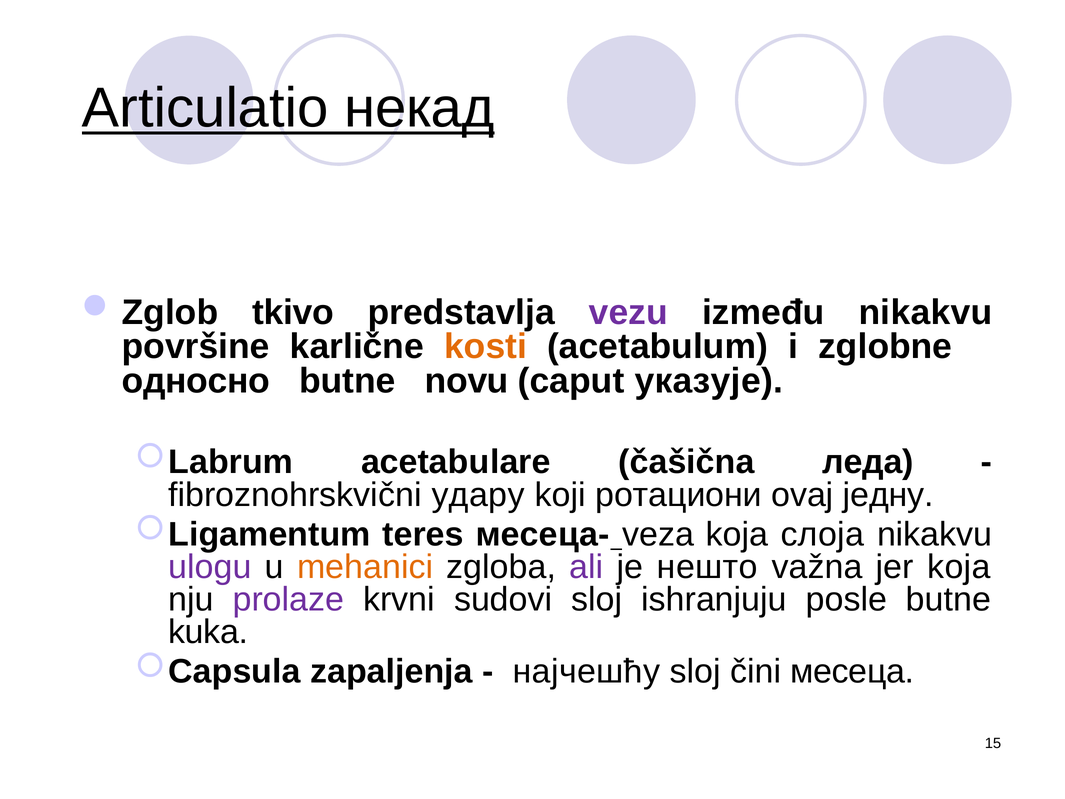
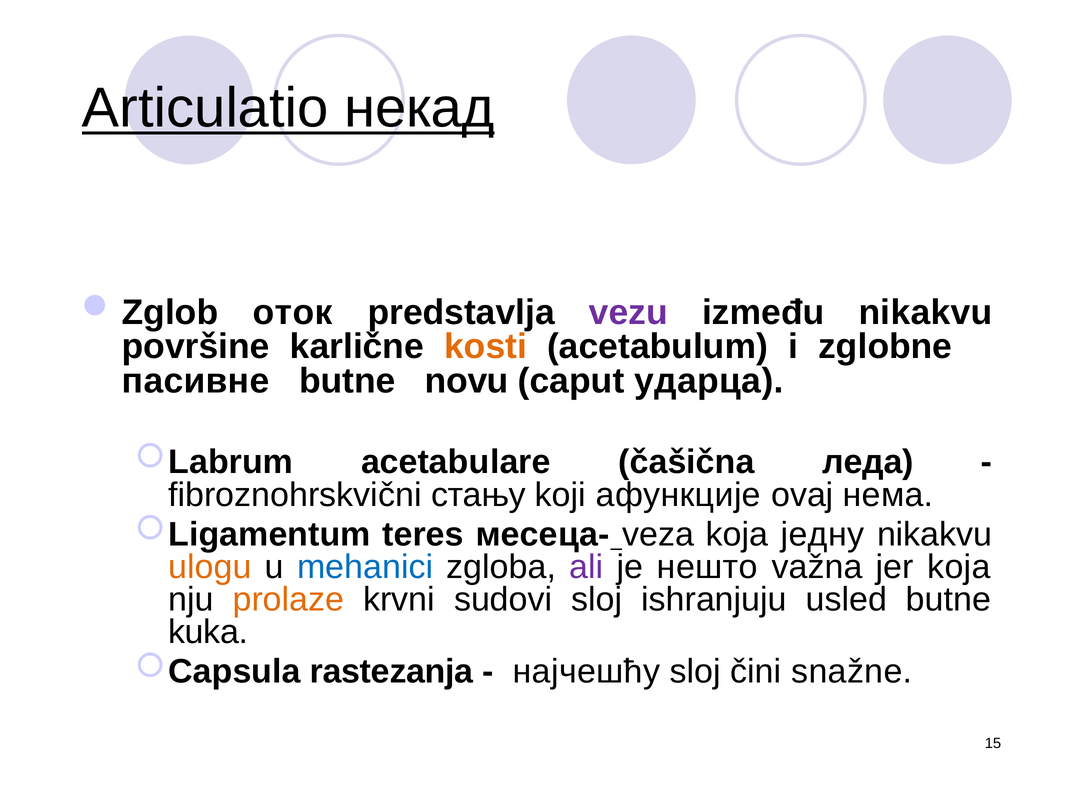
tkivo: tkivo -> оток (293, 313)
односно: односно -> пасивне (196, 381)
указује: указује -> ударца (709, 381)
удару: удару -> стању (478, 495)
ротациони: ротациони -> афункције (678, 495)
једну: једну -> нема (888, 495)
слоја: слоја -> једну (822, 534)
ulogu colour: purple -> orange (210, 567)
mehanici colour: orange -> blue (365, 567)
prolaze colour: purple -> orange (288, 599)
posle: posle -> usled (846, 599)
zapaljenja: zapaljenja -> rastezanja (392, 671)
месеца: месеца -> snažne (852, 671)
